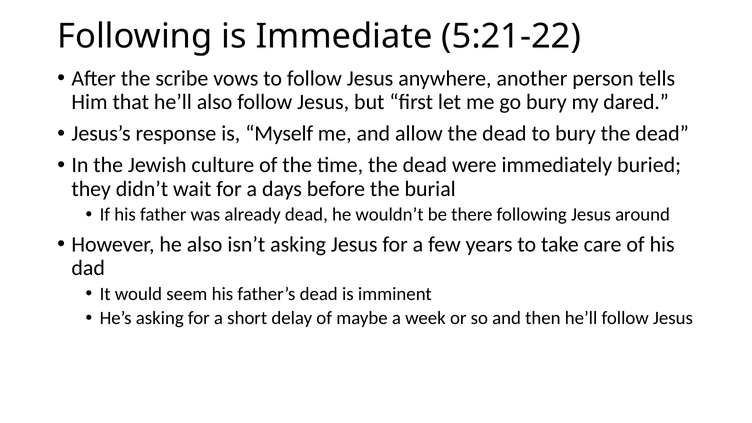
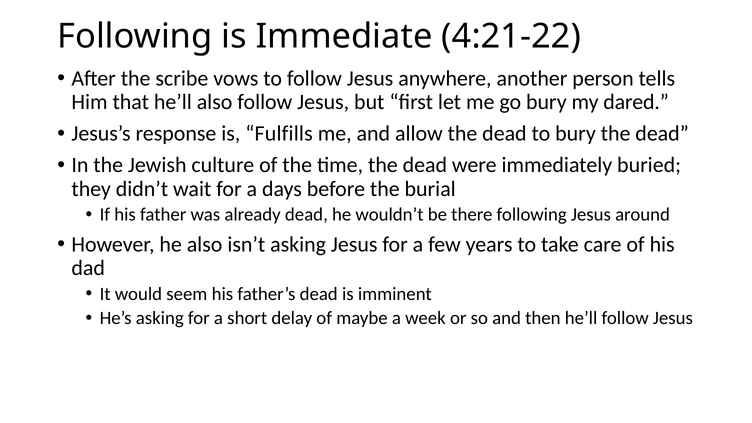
5:21-22: 5:21-22 -> 4:21-22 (511, 36)
Myself: Myself -> Fulfills (279, 134)
